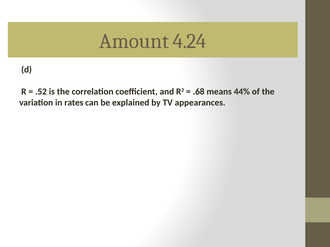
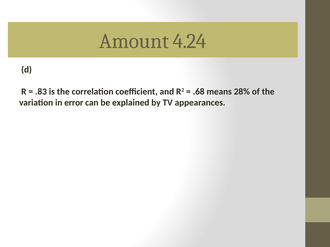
.52: .52 -> .83 (41, 92)
44%: 44% -> 28% (242, 92)
rates: rates -> error (74, 103)
